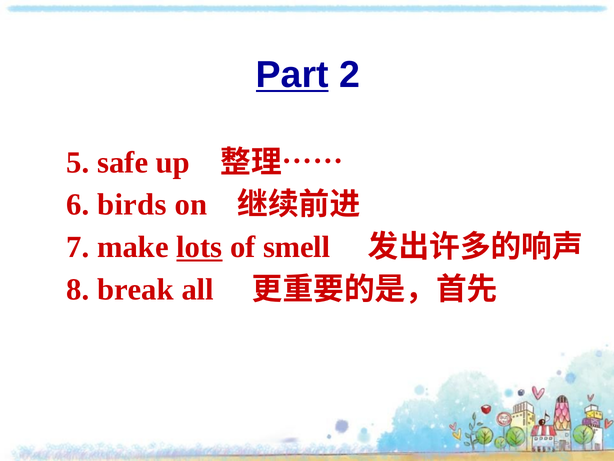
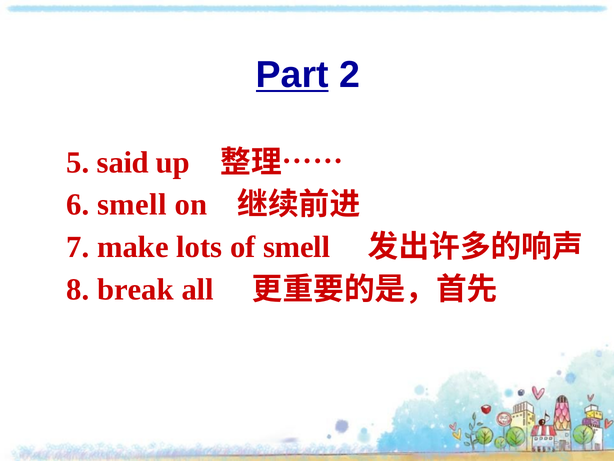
safe: safe -> said (123, 162)
6 birds: birds -> smell (132, 205)
lots underline: present -> none (199, 247)
